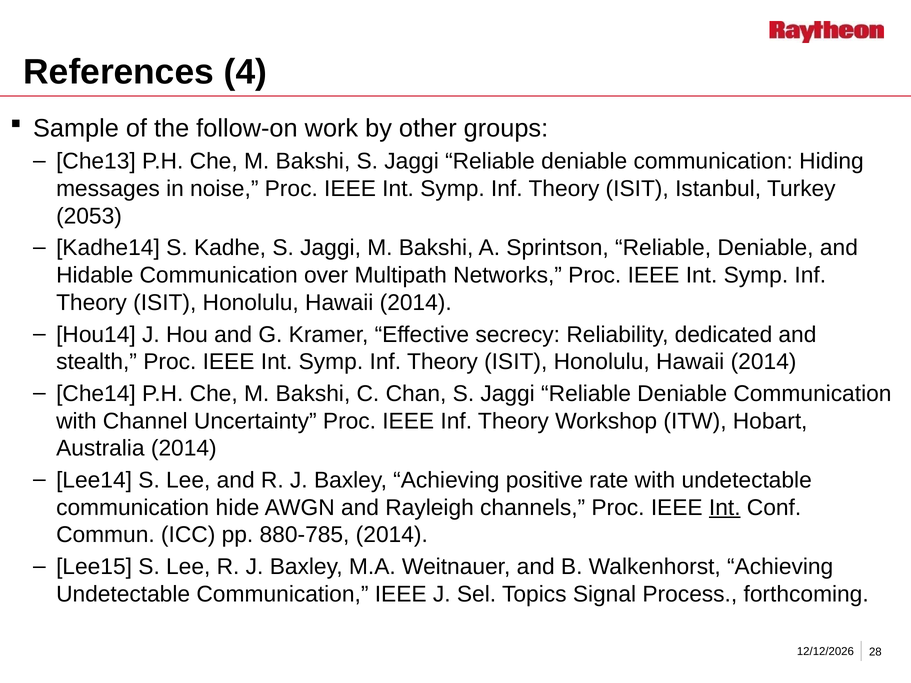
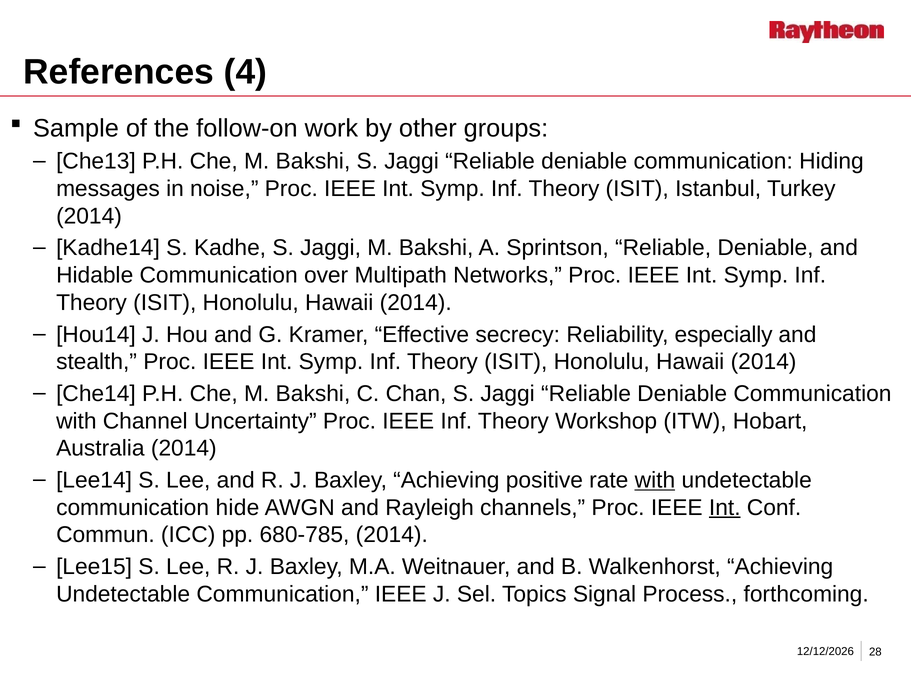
2053: 2053 -> 2014 (89, 216)
dedicated: dedicated -> especially (724, 335)
with underline: none -> present (655, 480)
880-785: 880-785 -> 680-785 (304, 535)
